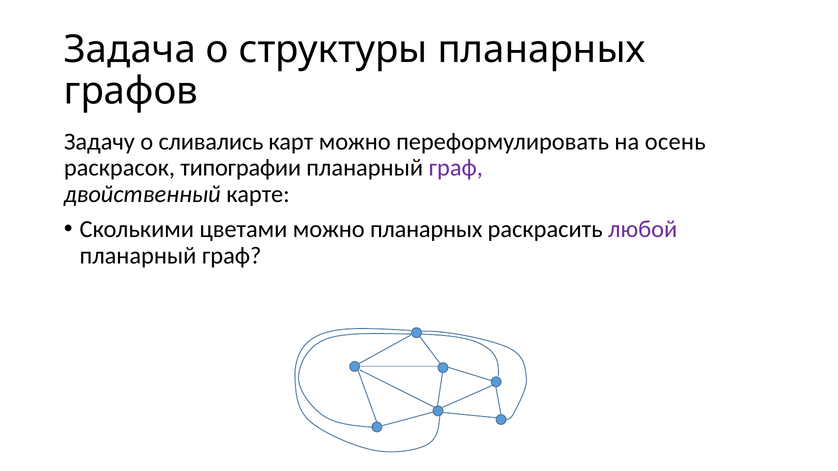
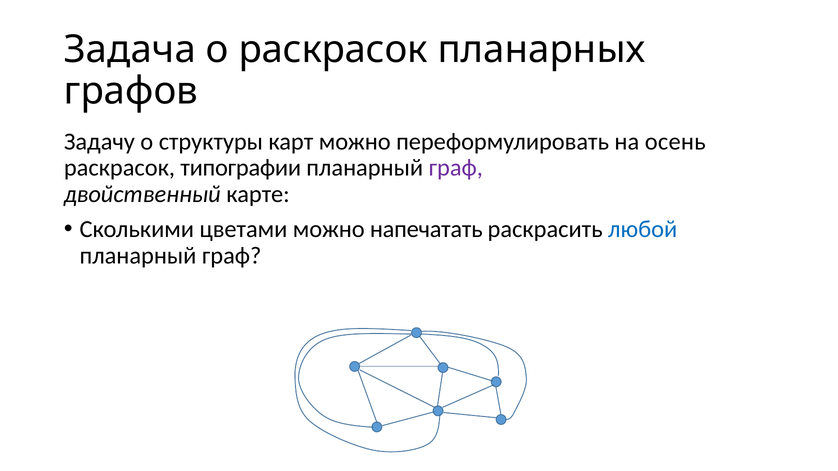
о структуры: структуры -> раскрасок (333, 50)
сливались: сливались -> структуры (211, 142)
можно планарных: планарных -> напечатать (426, 229)
любой colour: purple -> blue (643, 229)
